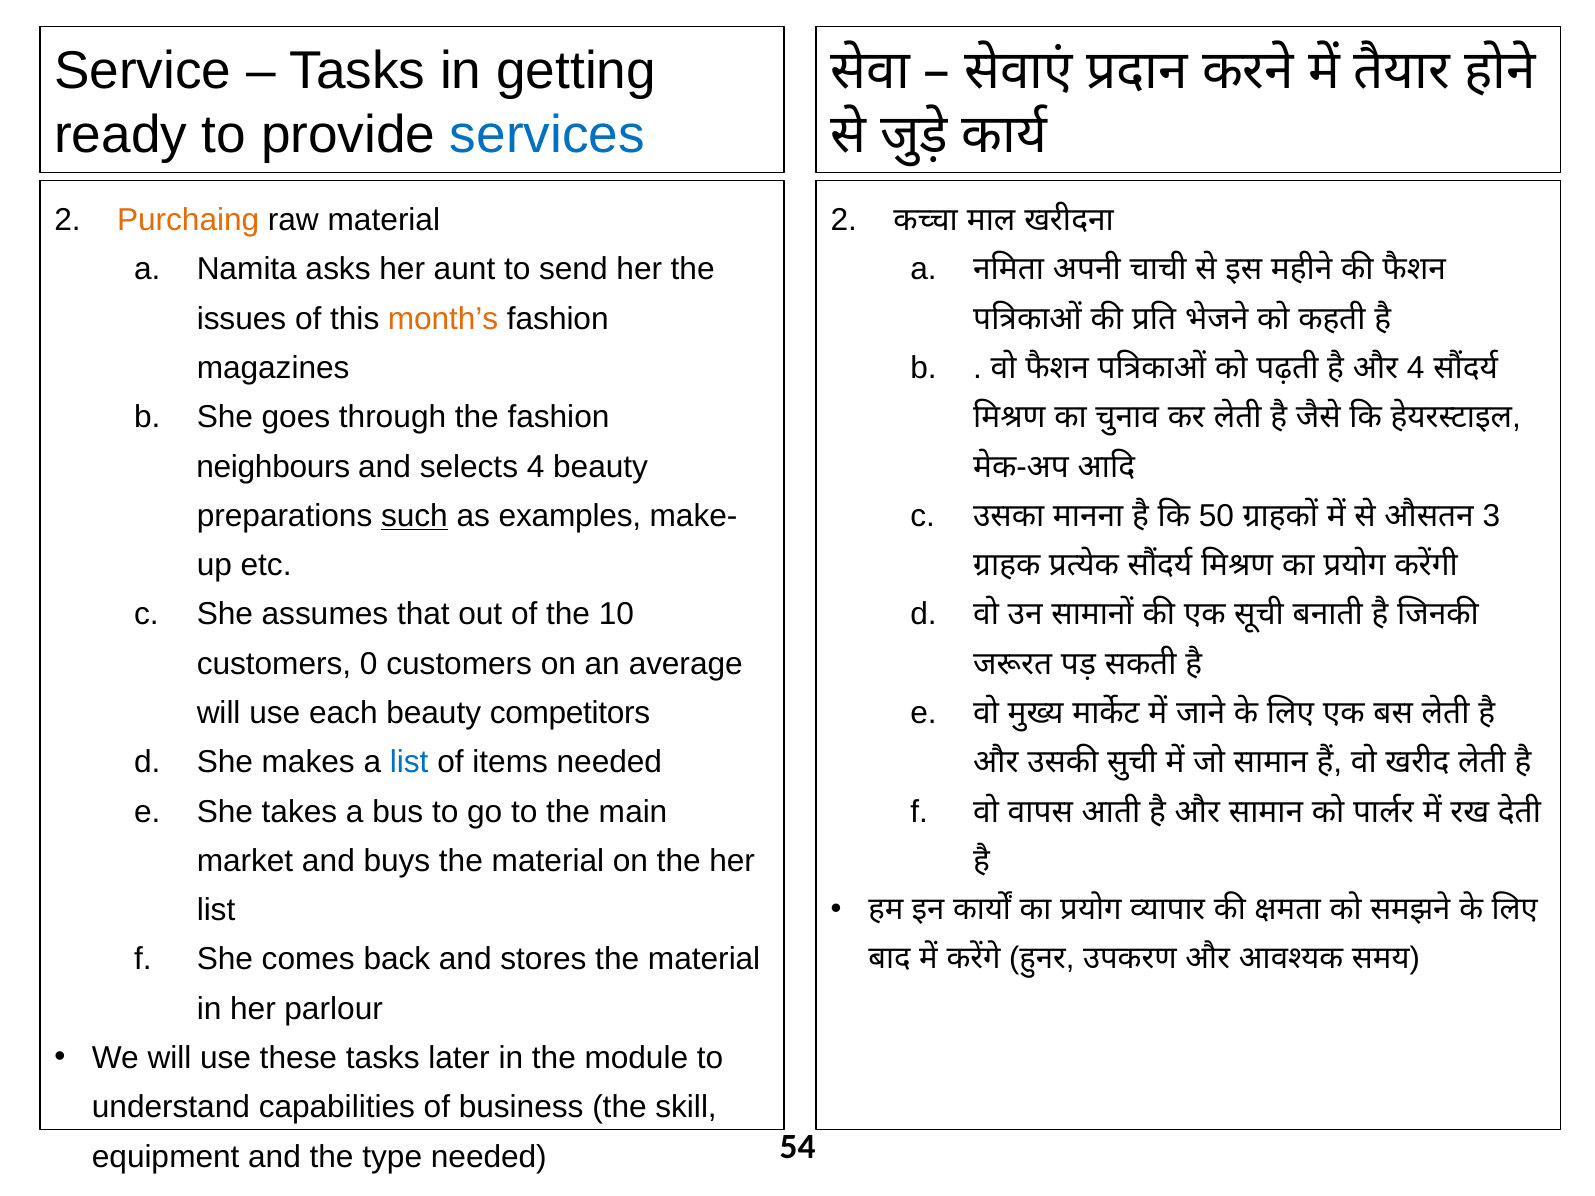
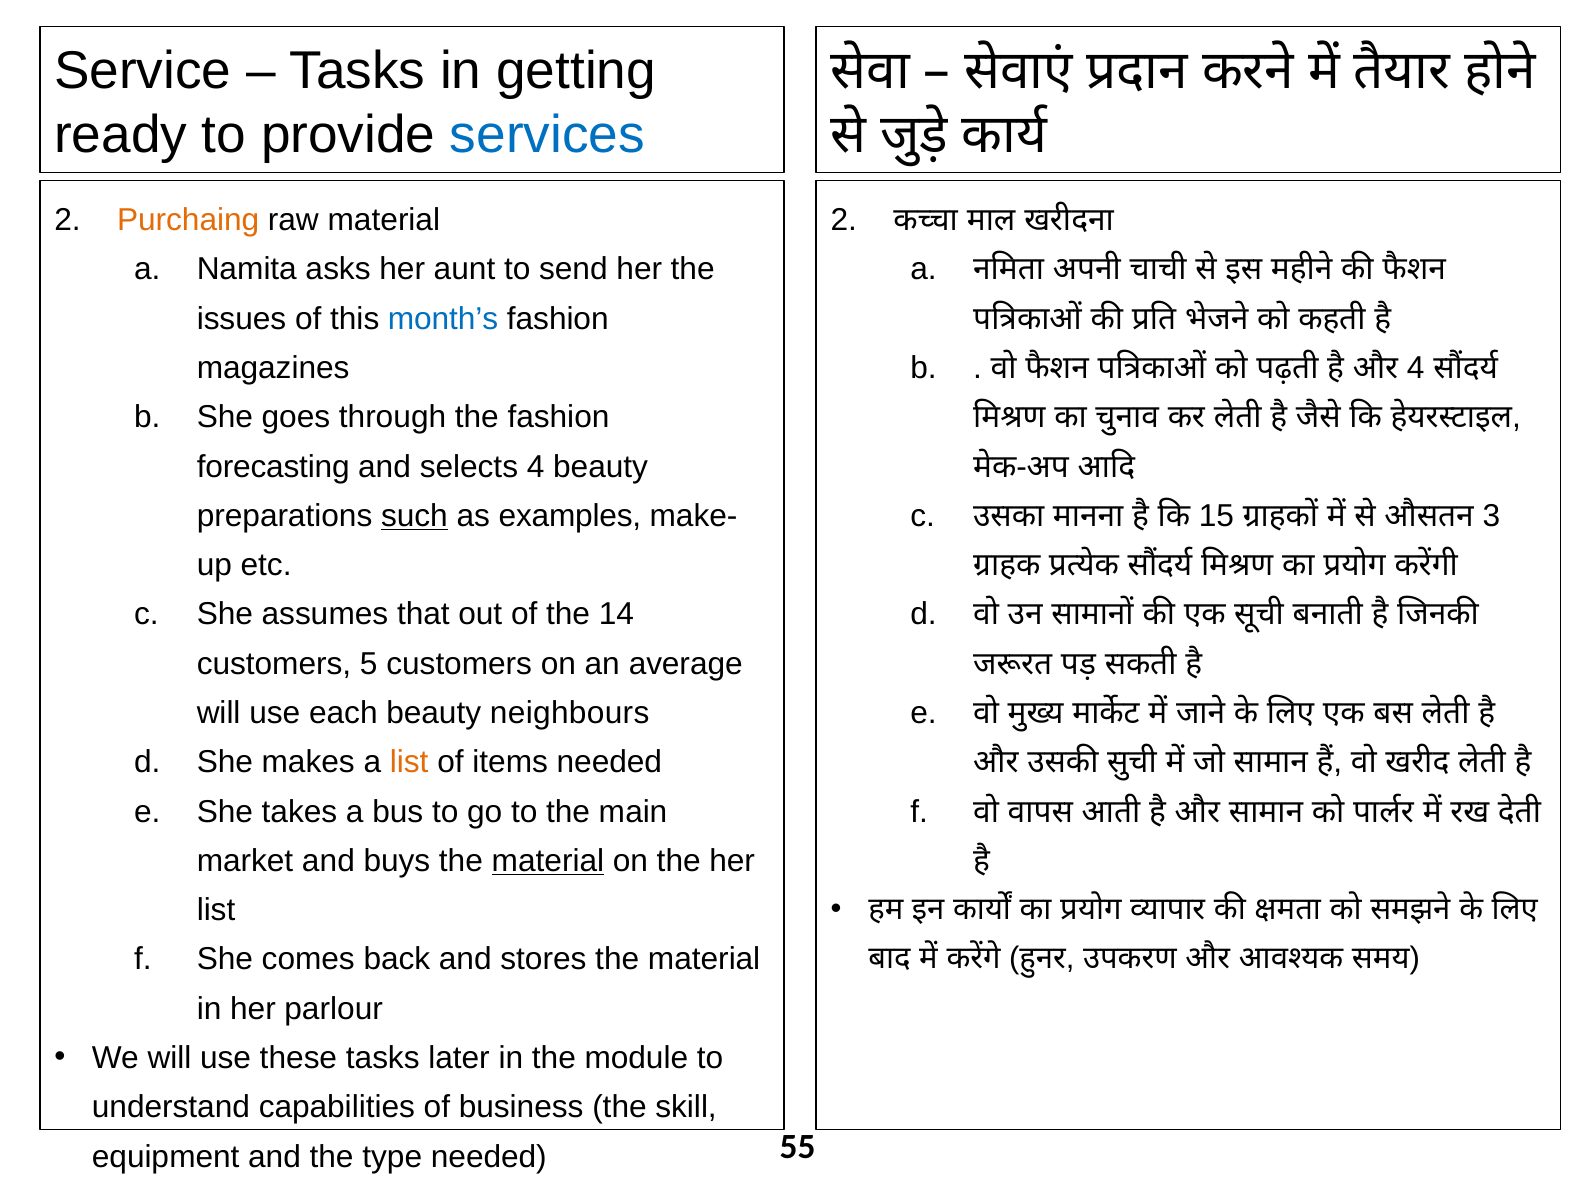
month’s colour: orange -> blue (443, 319)
neighbours: neighbours -> forecasting (273, 467)
50: 50 -> 15 (1216, 516)
10: 10 -> 14 (616, 615)
0: 0 -> 5 (369, 664)
competitors: competitors -> neighbours (570, 713)
list colour: blue -> orange (409, 763)
material underline: none -> present (548, 861)
54: 54 -> 55 (798, 1147)
